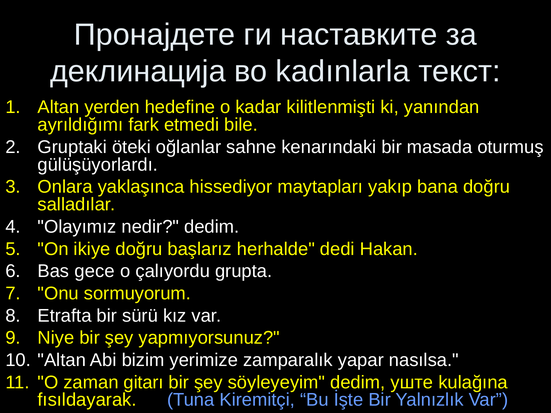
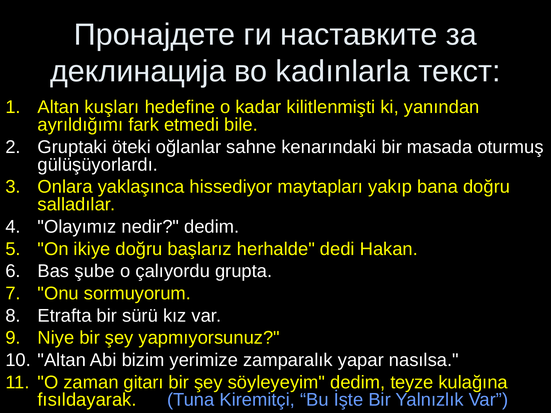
yerden: yerden -> kuşları (112, 107)
gece: gece -> şube (95, 271)
уште: уште -> teyze (412, 383)
